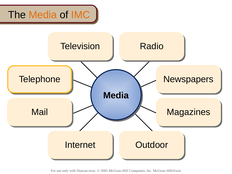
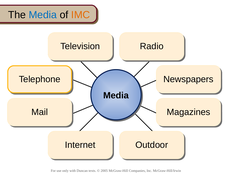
Media colour: orange -> blue (43, 15)
